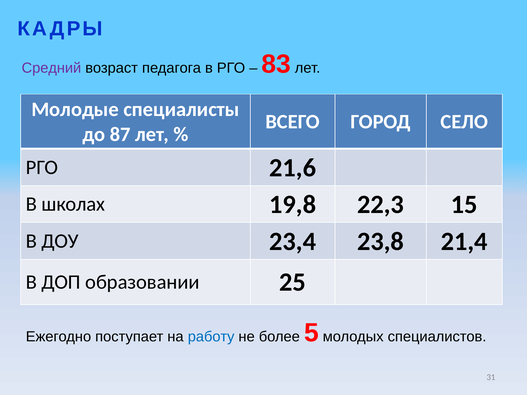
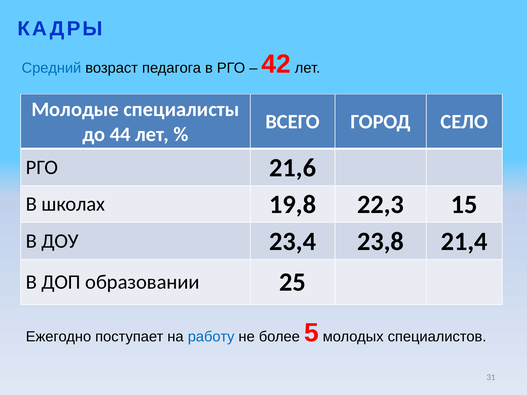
Средний colour: purple -> blue (51, 68)
83: 83 -> 42 (276, 64)
87: 87 -> 44 (120, 135)
